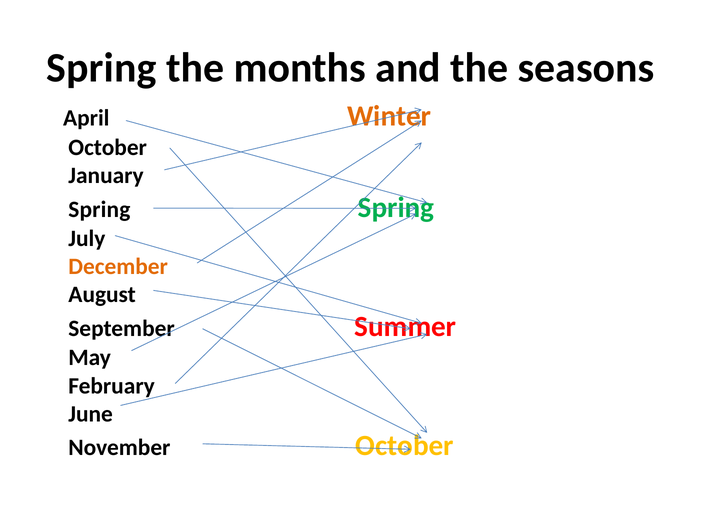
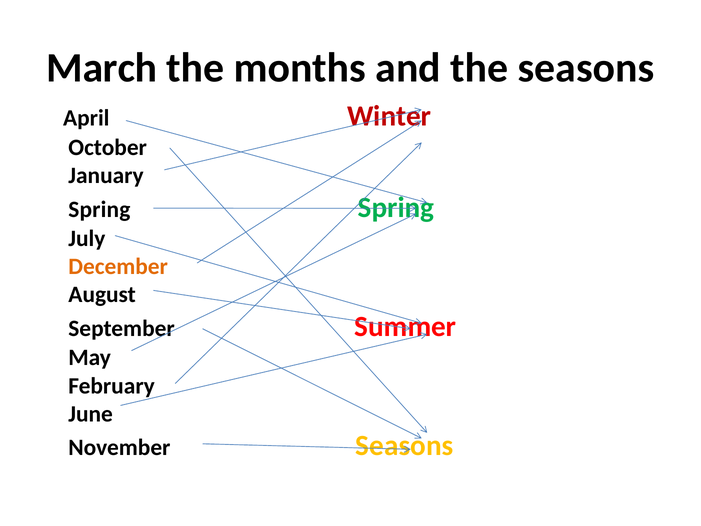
Spring: Spring -> March (102, 68)
Winter colour: orange -> red (389, 116)
November October: October -> Seasons (404, 446)
